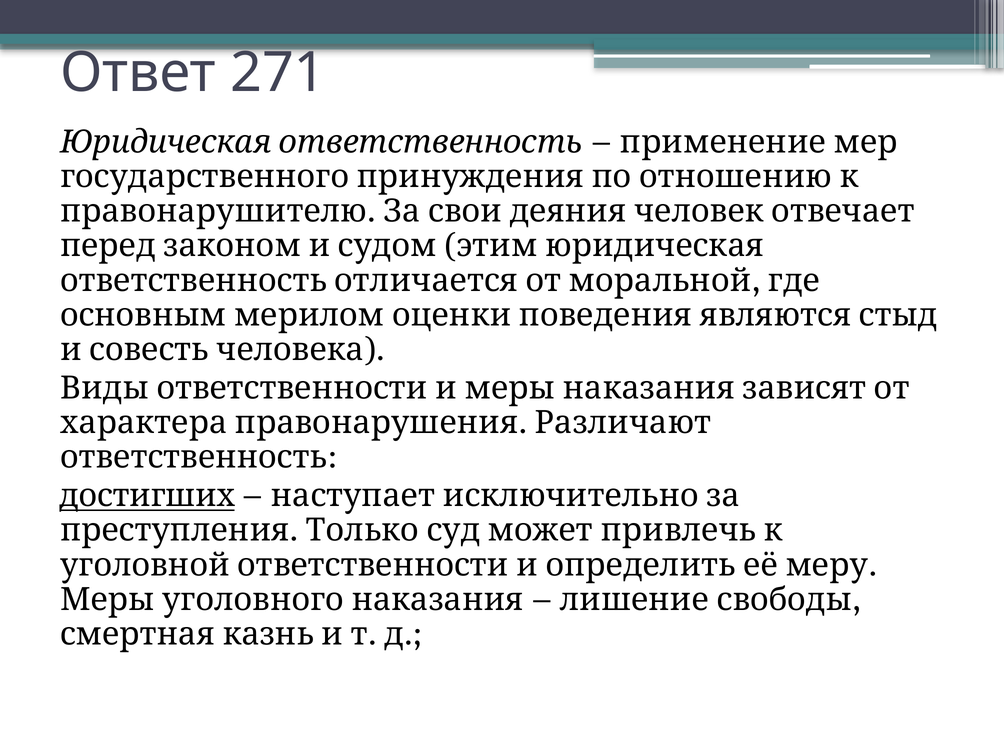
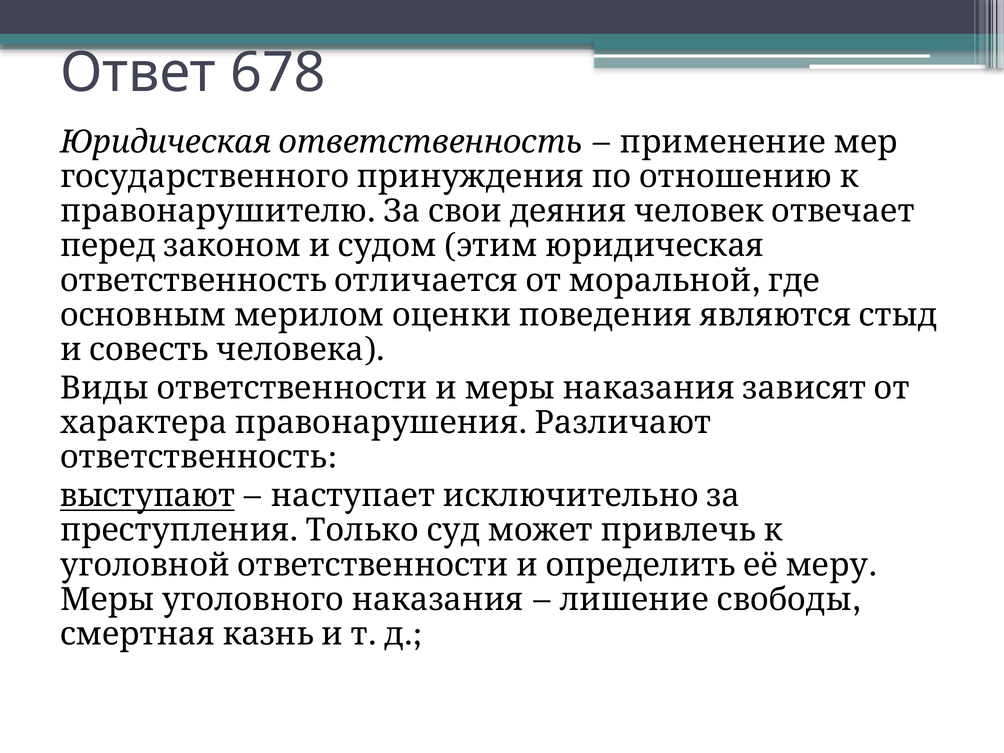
271: 271 -> 678 (278, 73)
достигших: достигших -> выступают (147, 496)
